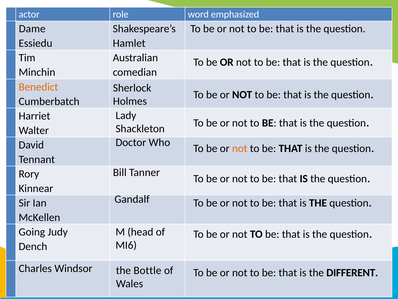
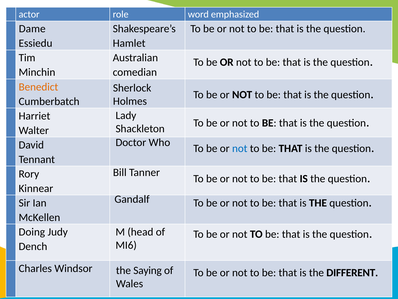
not colour: orange -> blue (240, 148)
Going: Going -> Doing (32, 232)
Bottle: Bottle -> Saying (148, 270)
